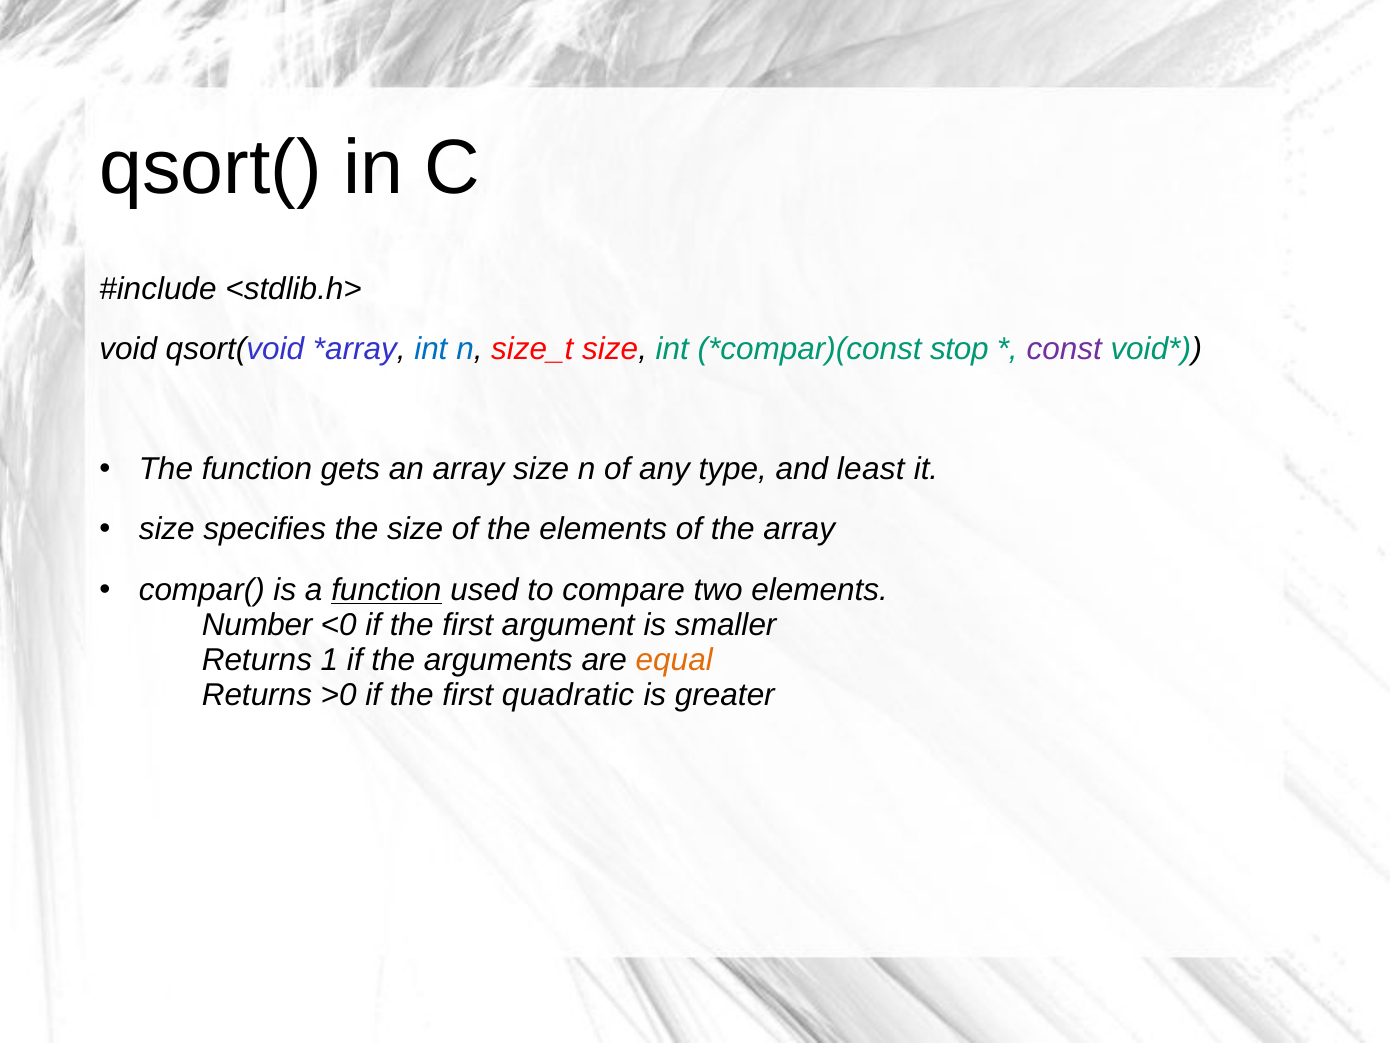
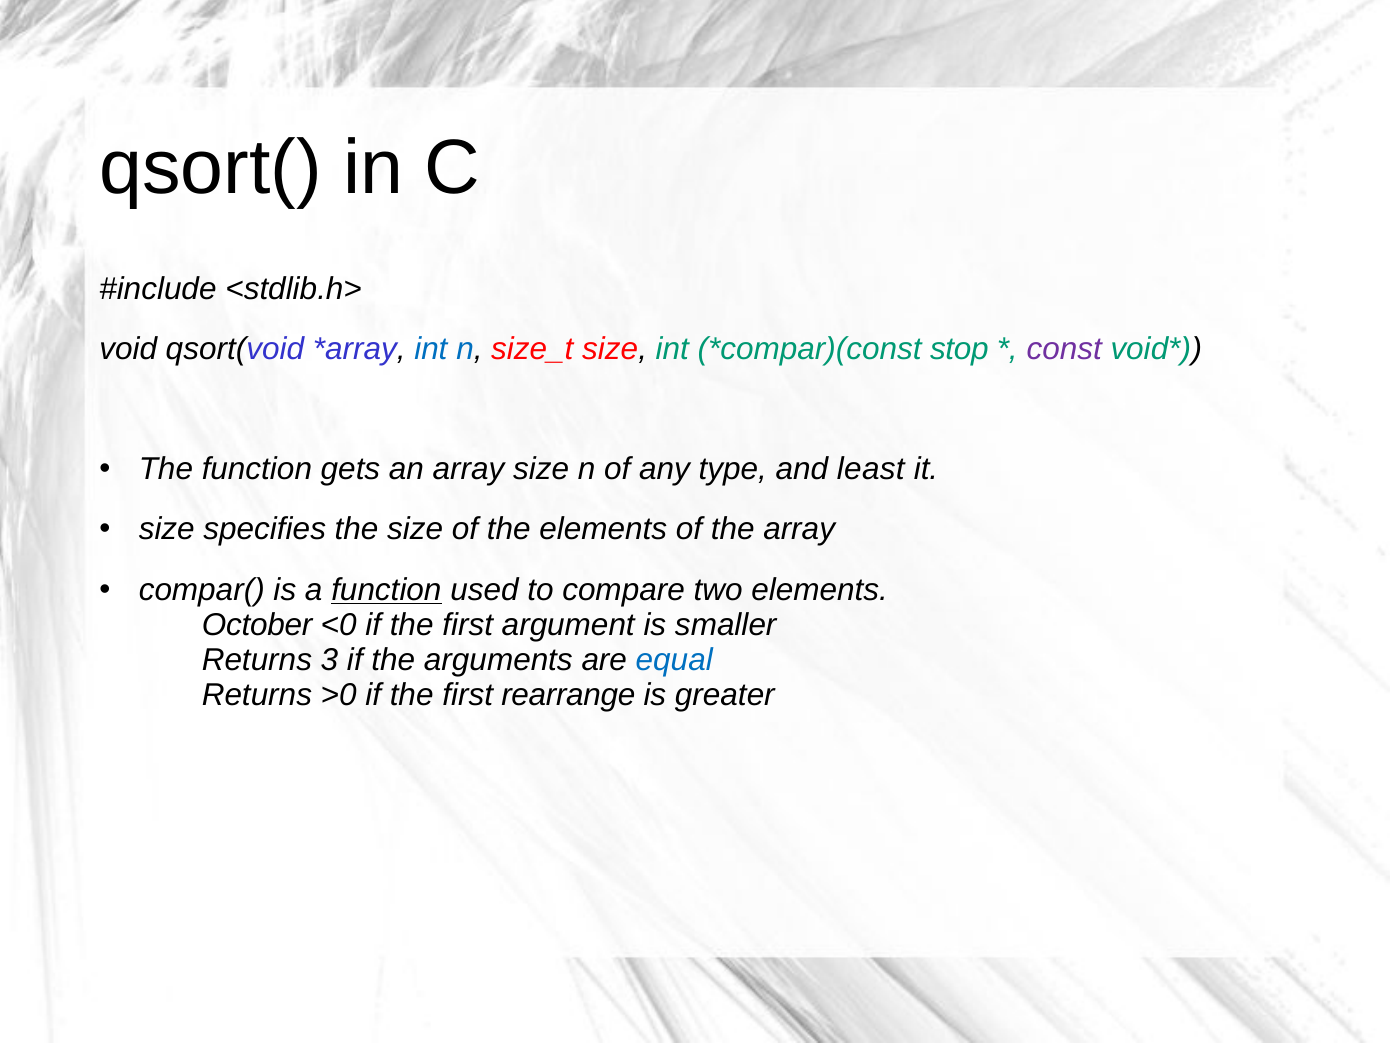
Number: Number -> October (257, 624)
1: 1 -> 3 (329, 660)
equal colour: orange -> blue (674, 660)
quadratic: quadratic -> rearrange (568, 695)
